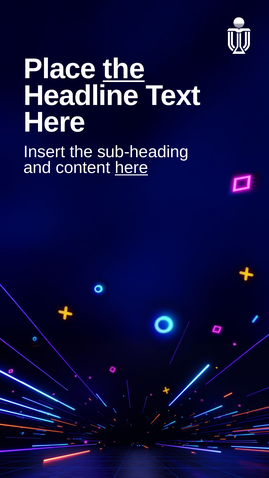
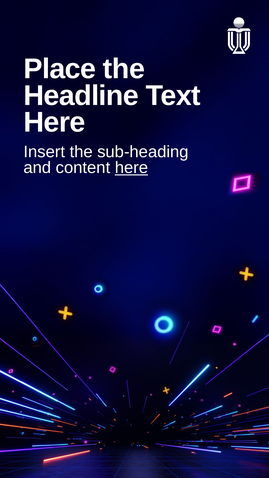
the underline: present -> none (124, 69)
